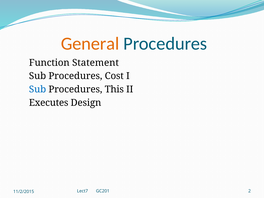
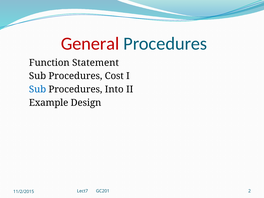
General colour: orange -> red (90, 44)
This: This -> Into (114, 89)
Executes: Executes -> Example (49, 103)
